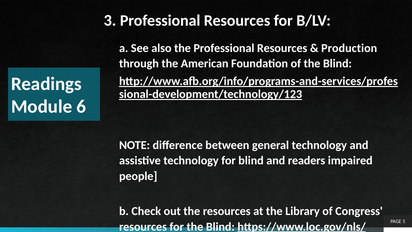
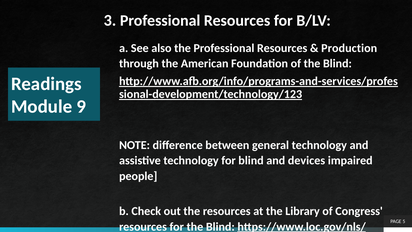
6: 6 -> 9 (81, 106)
readers: readers -> devices (307, 160)
